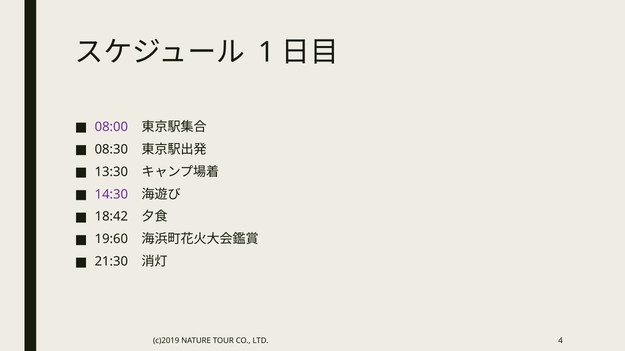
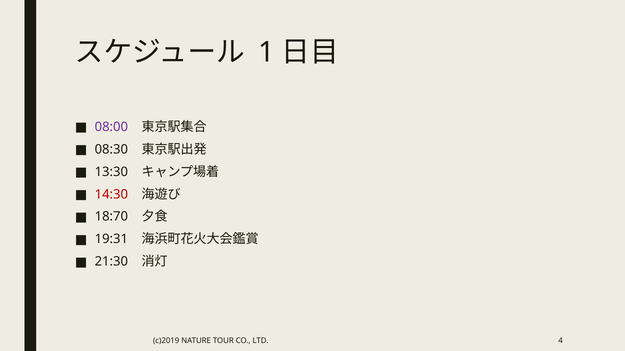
14:30 colour: purple -> red (111, 195)
18:42: 18:42 -> 18:70 (111, 217)
19:60: 19:60 -> 19:31 (111, 240)
